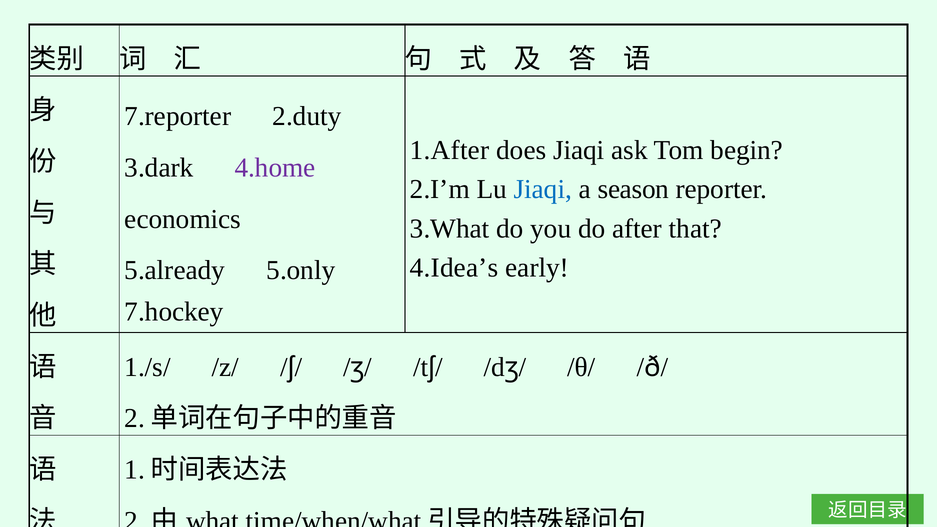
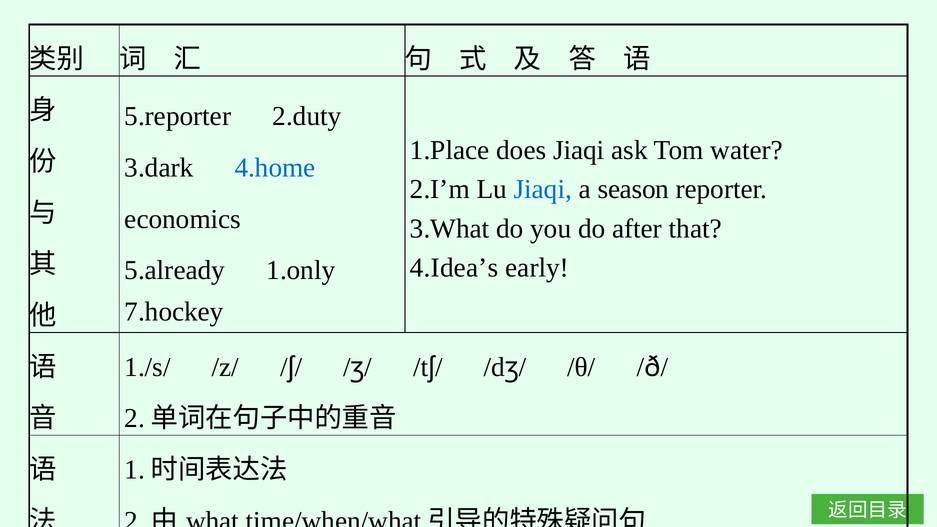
7.reporter: 7.reporter -> 5.reporter (178, 116)
1.After: 1.After -> 1.Place (450, 150)
begin: begin -> water (747, 150)
4.home colour: purple -> blue (275, 168)
5.only: 5.only -> 1.only (301, 270)
